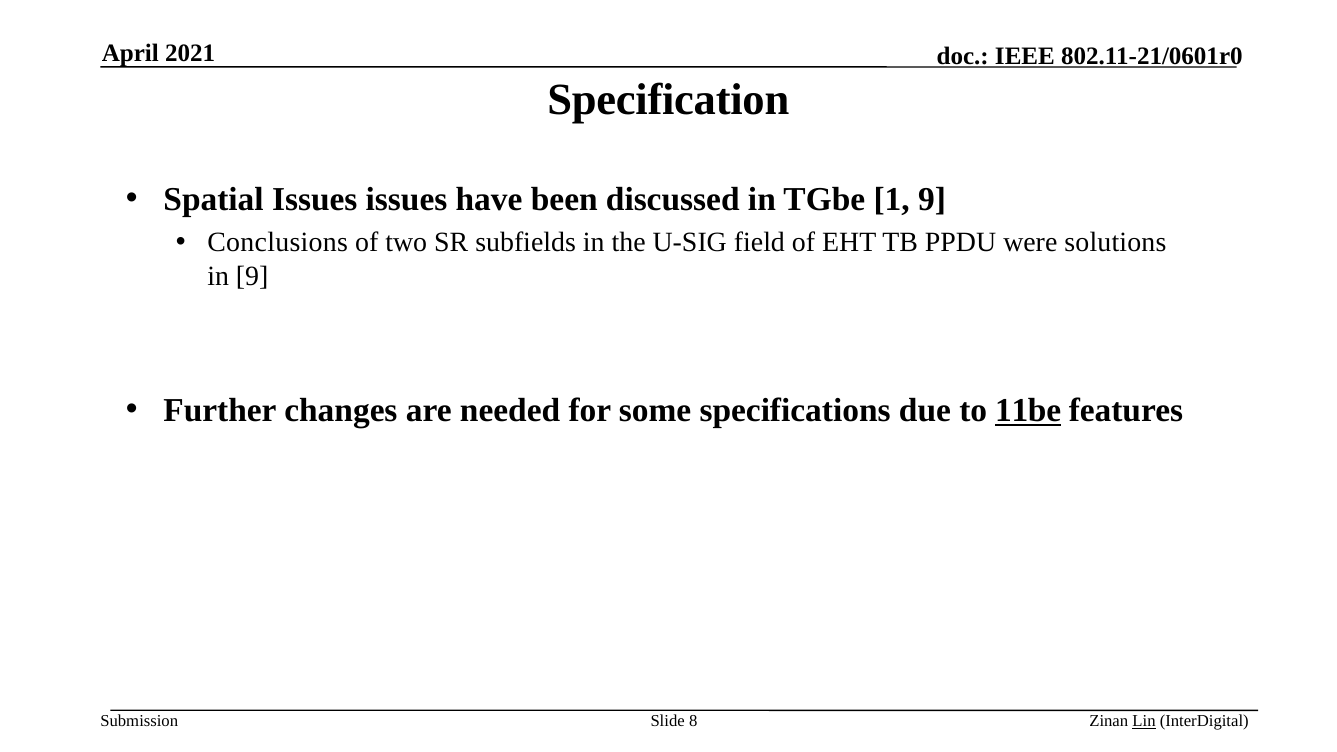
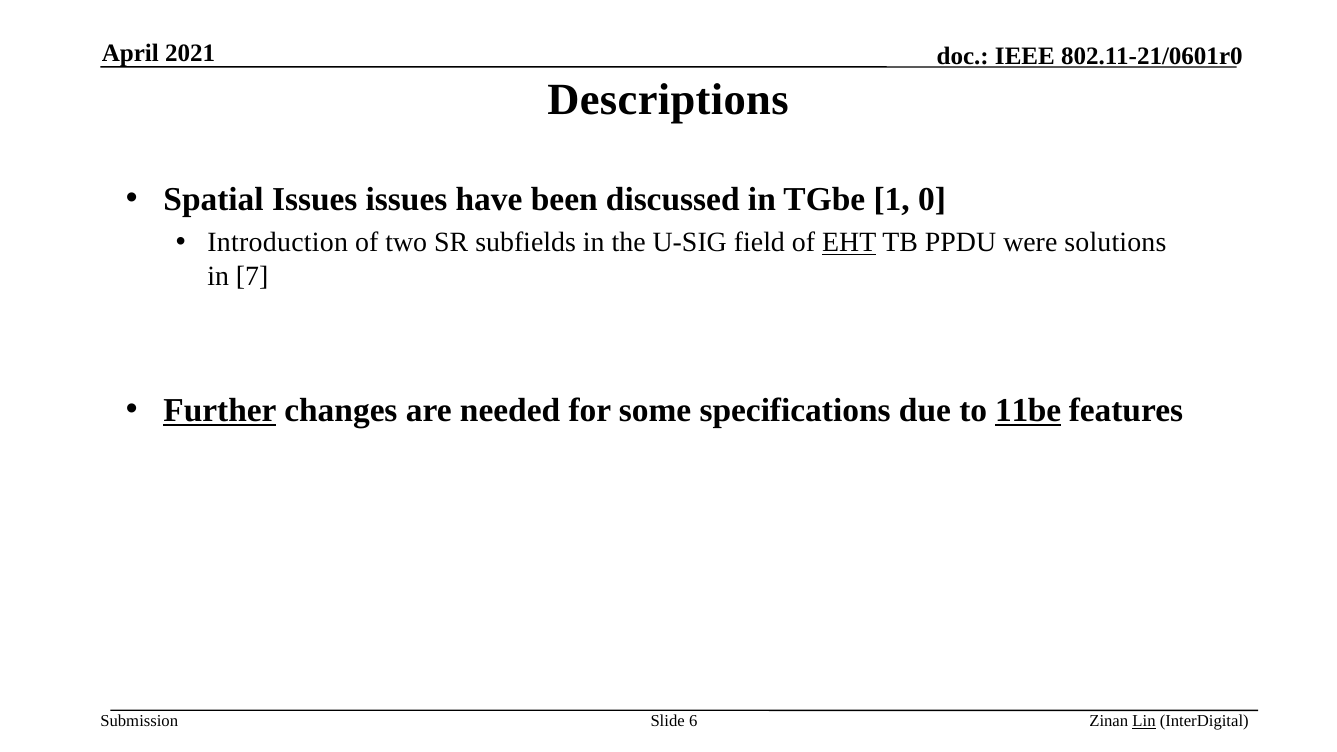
Specification: Specification -> Descriptions (668, 100)
1 9: 9 -> 0 (932, 199)
Conclusions: Conclusions -> Introduction (278, 243)
EHT underline: none -> present (849, 243)
in 9: 9 -> 7 (252, 276)
Further underline: none -> present (220, 411)
8: 8 -> 6 (693, 721)
